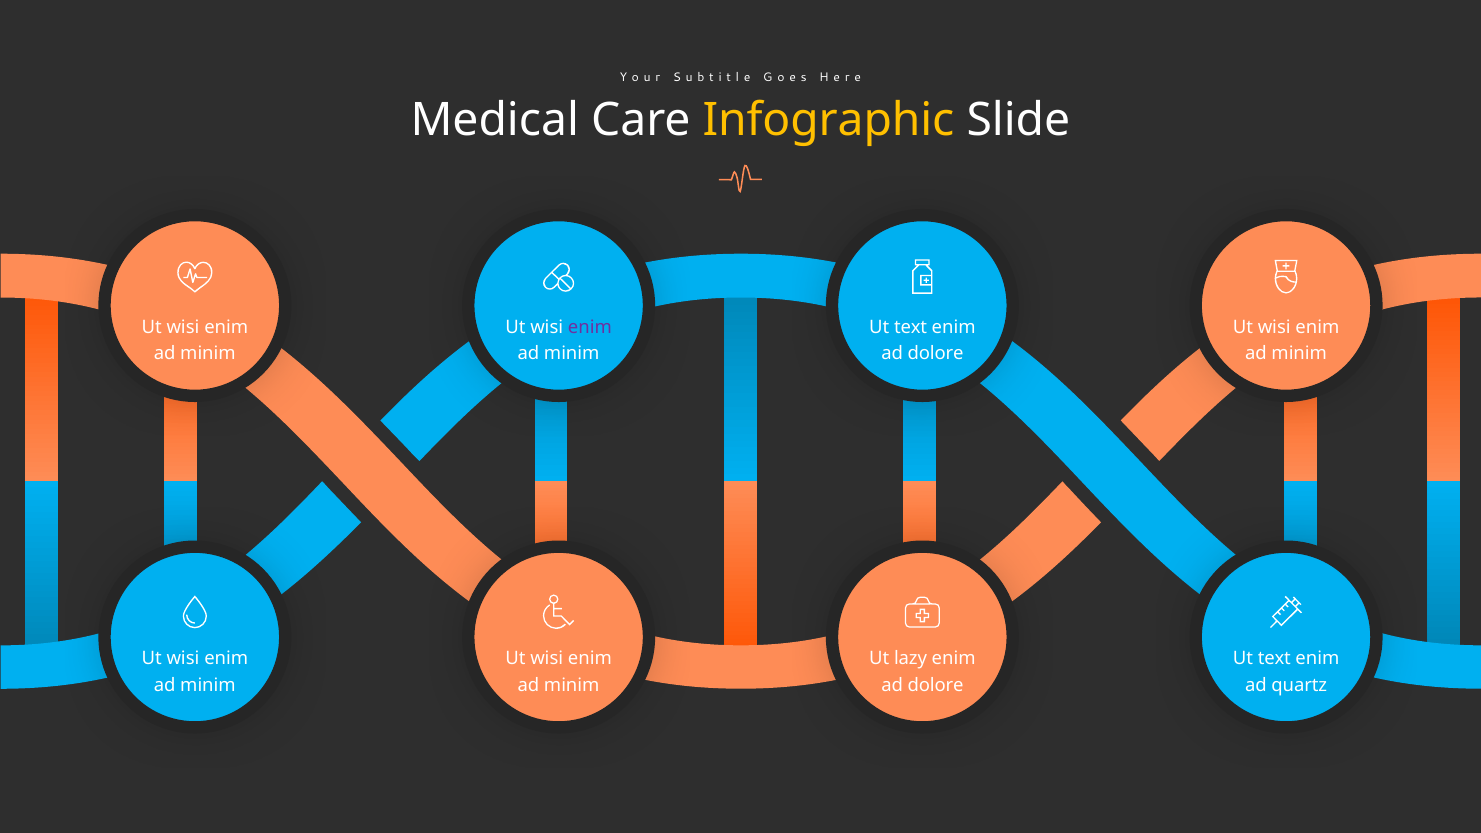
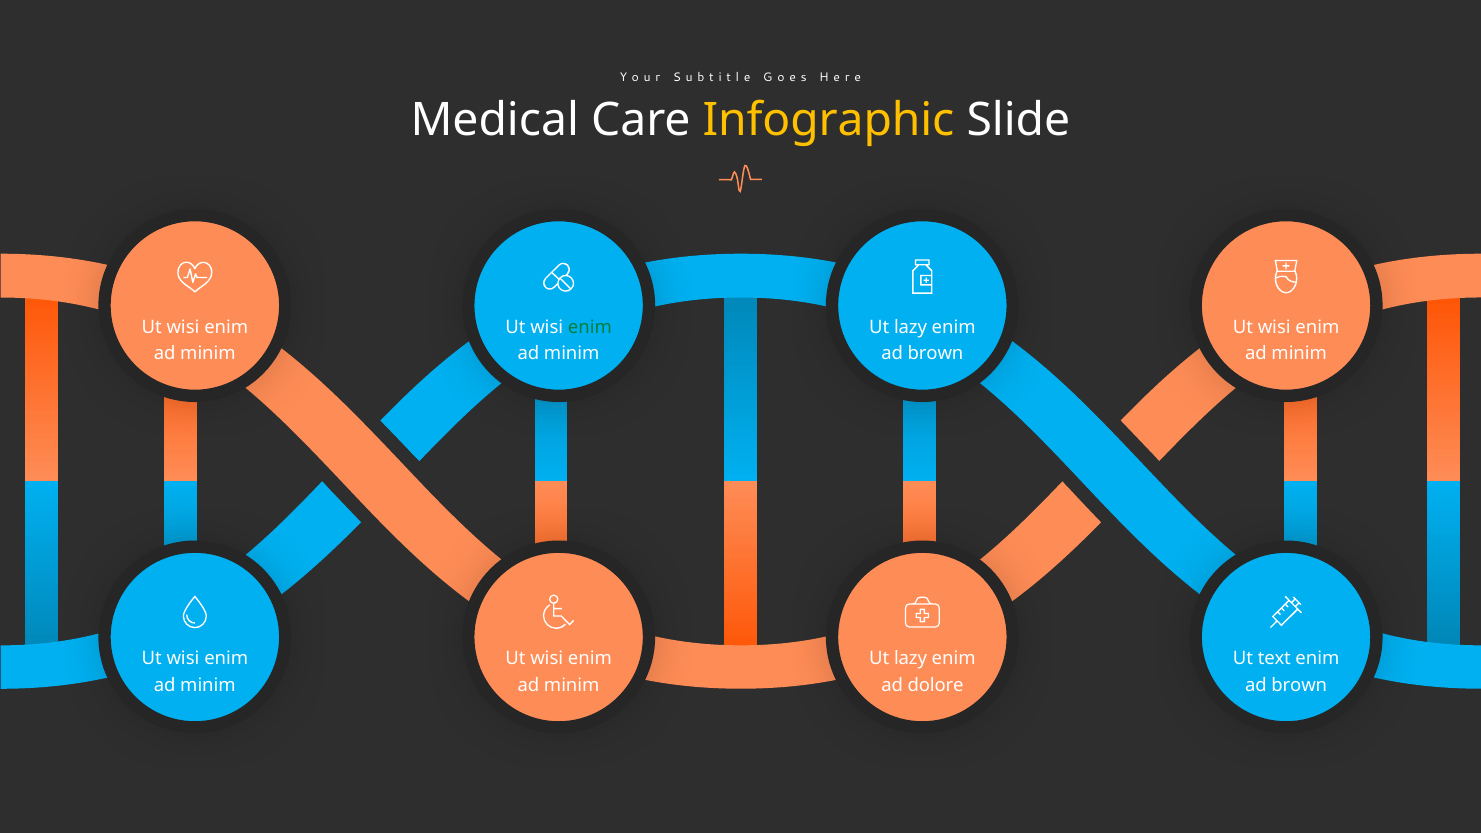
enim colour: purple -> green (590, 327)
text: text -> lazy (911, 327)
dolore: dolore -> brown (936, 354)
quartz: quartz -> brown (1299, 685)
